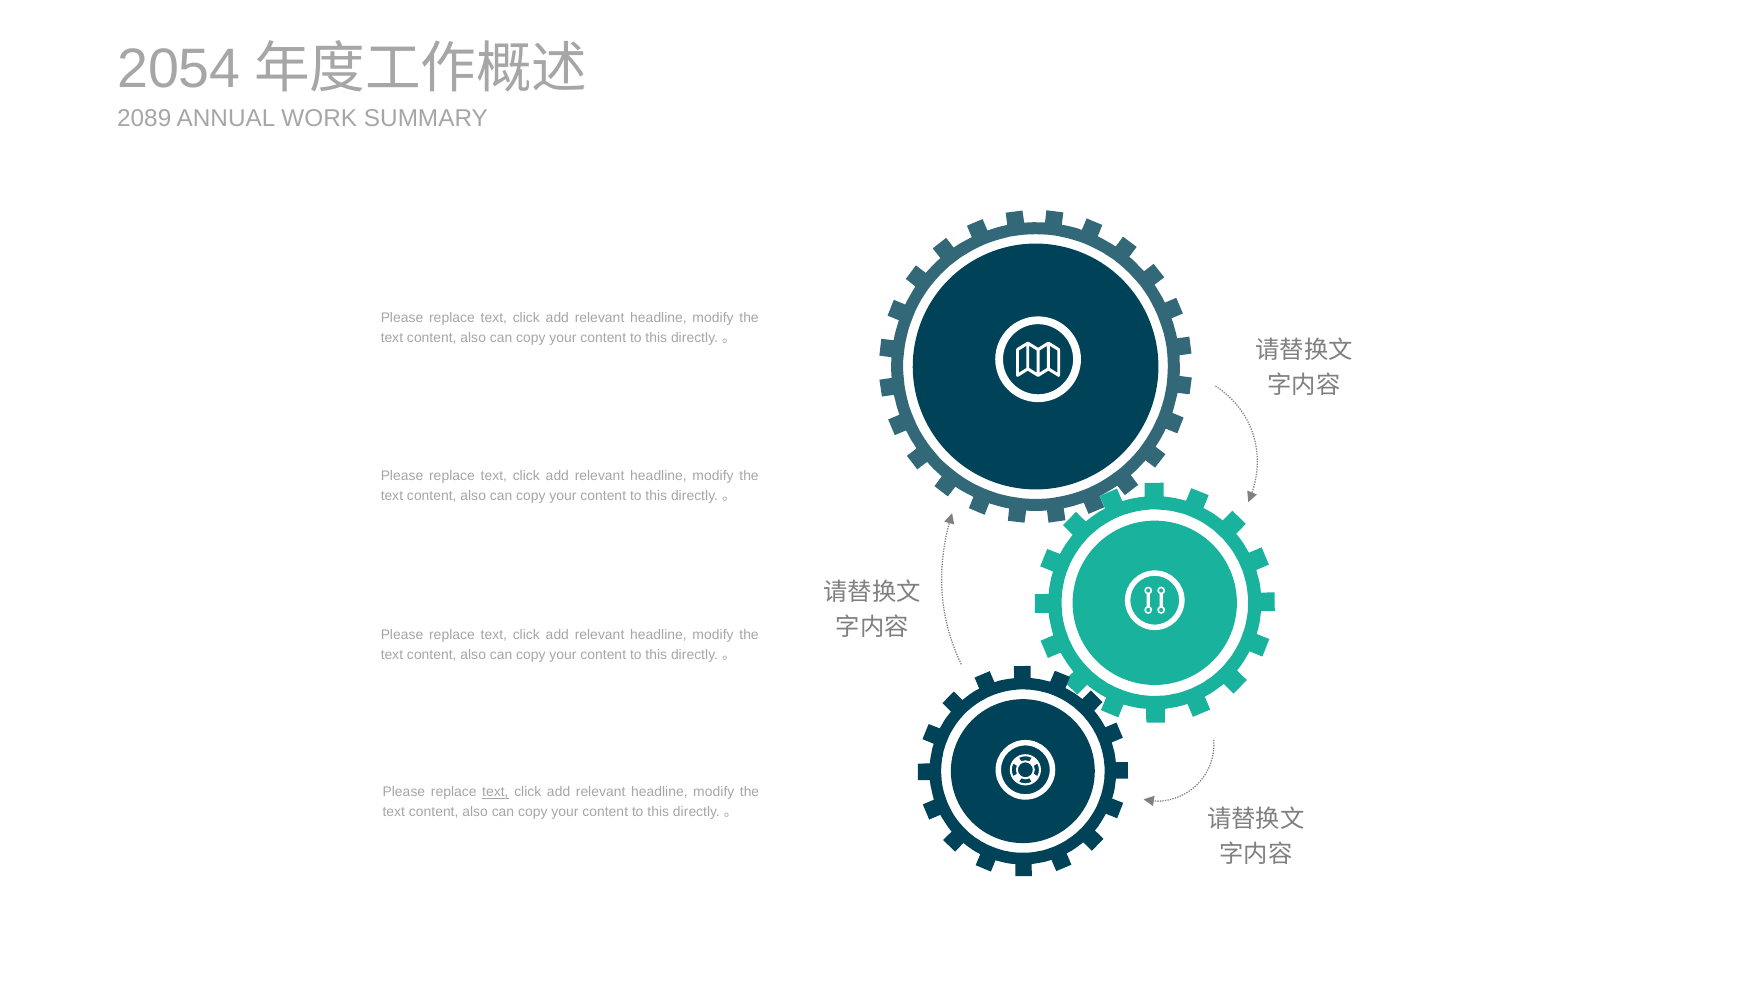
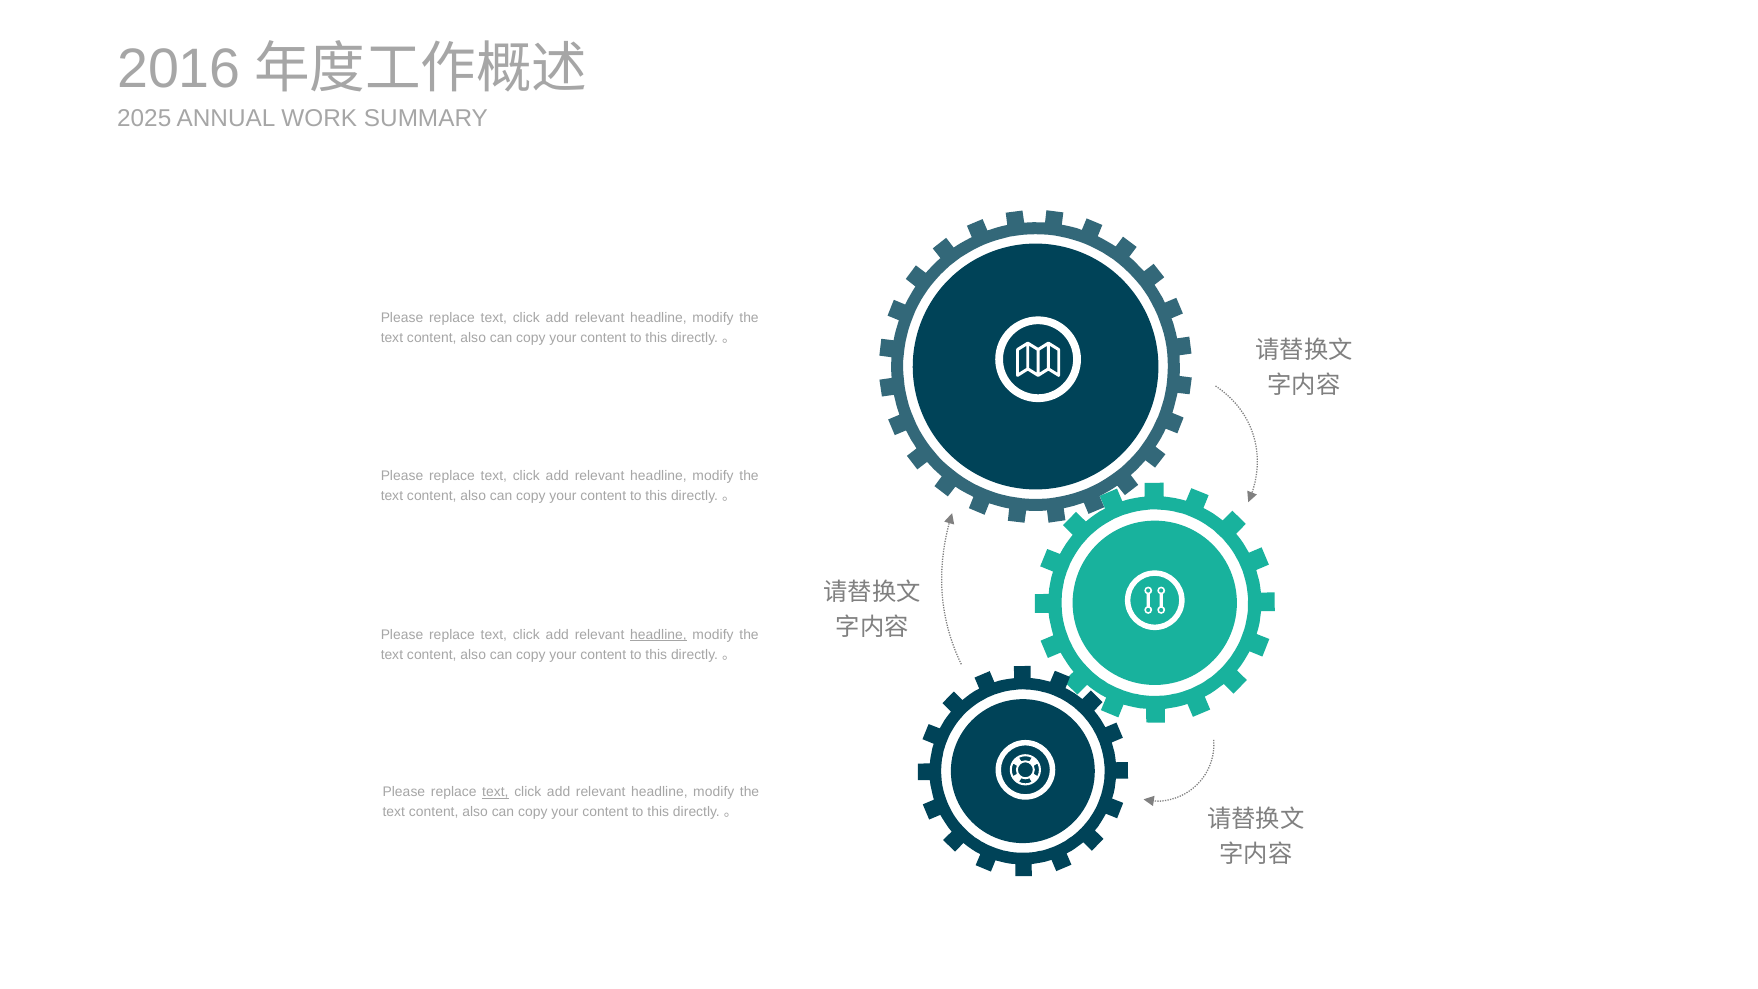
2054: 2054 -> 2016 (179, 69)
2089: 2089 -> 2025 (144, 118)
headline underline: none -> present (658, 635)
